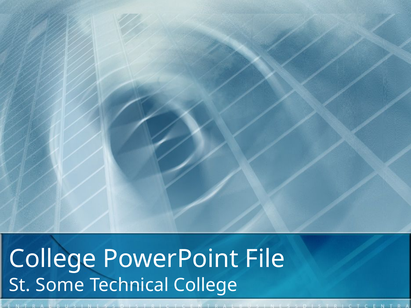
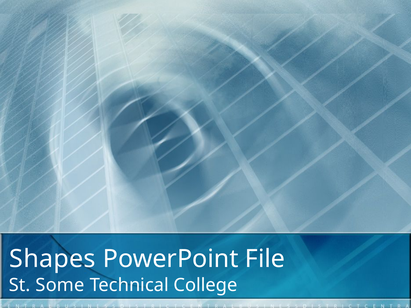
College: College -> Shapes (52, 259)
